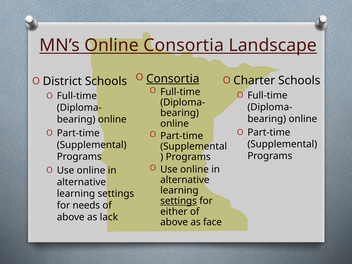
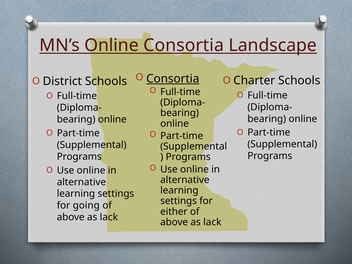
settings underline: present -> none (179, 201)
needs: needs -> going (86, 206)
face: face -> lack (212, 222)
